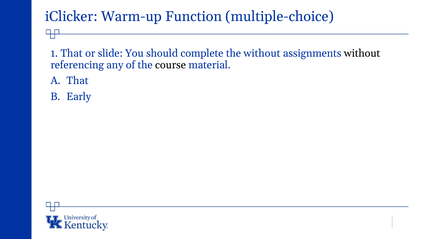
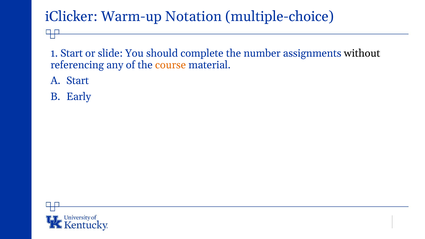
Function: Function -> Notation (193, 16)
1 That: That -> Start (72, 53)
the without: without -> number (262, 53)
course colour: black -> orange (171, 65)
That: That -> Start (78, 81)
